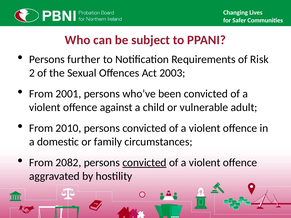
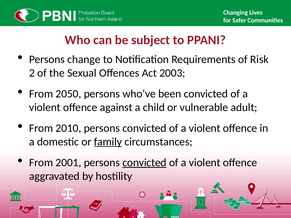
further: further -> change (84, 59)
2001: 2001 -> 2050 (68, 94)
family underline: none -> present (108, 142)
2082: 2082 -> 2001 (68, 163)
